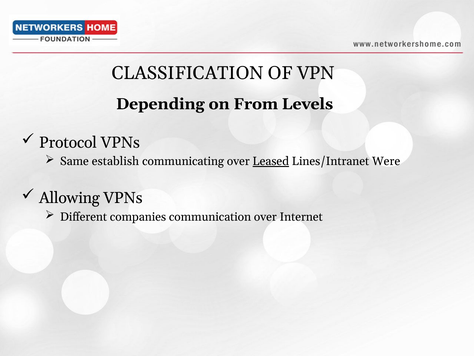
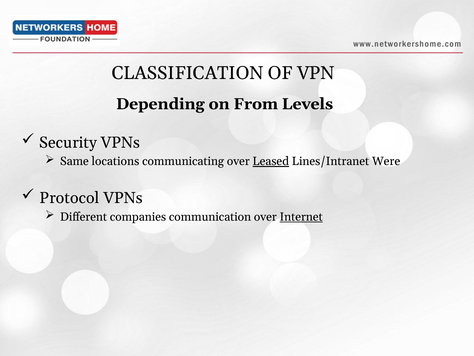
Protocol: Protocol -> Security (68, 143)
establish: establish -> locations (115, 161)
Allowing: Allowing -> Protocol (70, 198)
Internet underline: none -> present (301, 216)
